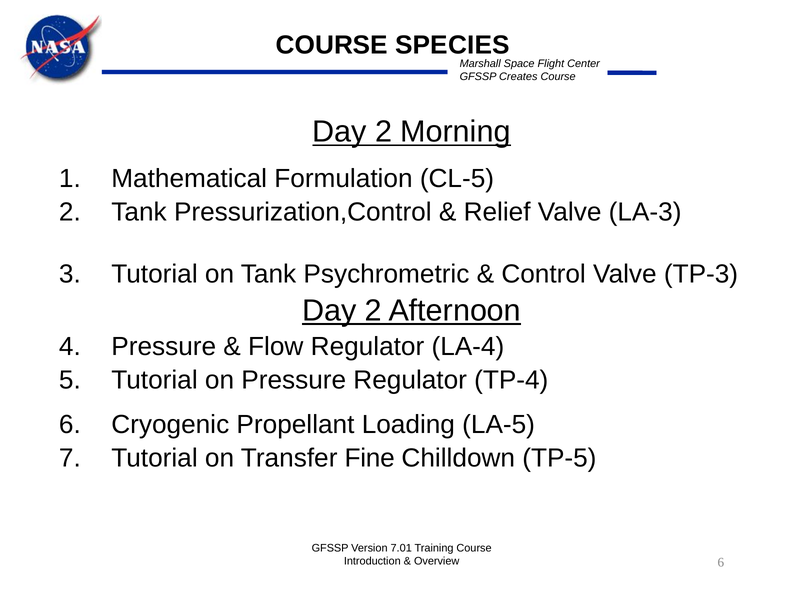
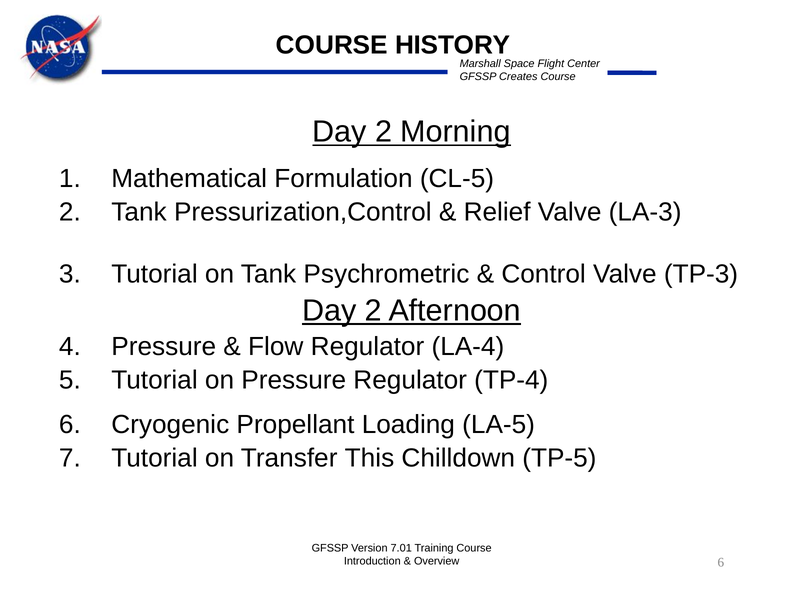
SPECIES: SPECIES -> HISTORY (453, 45)
Fine: Fine -> This (370, 459)
